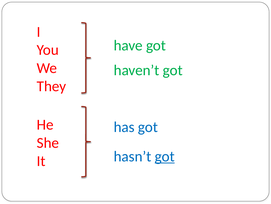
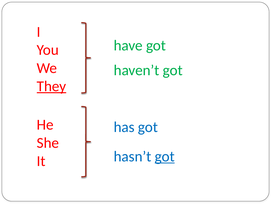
They underline: none -> present (51, 86)
